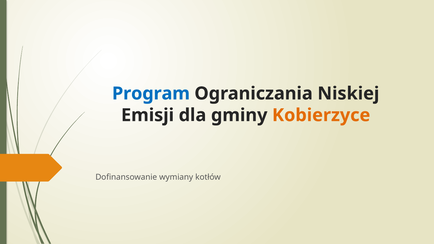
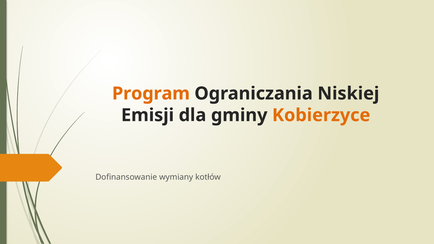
Program colour: blue -> orange (151, 94)
